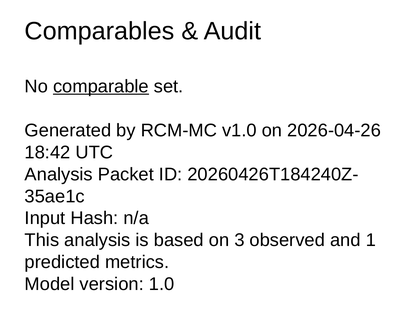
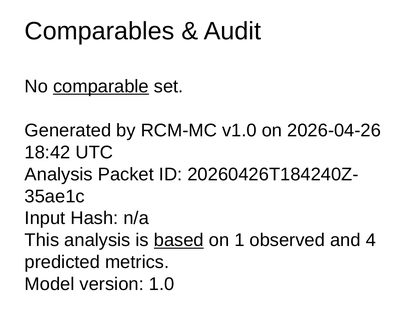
based underline: none -> present (179, 240)
3: 3 -> 1 (239, 240)
1: 1 -> 4 (371, 240)
